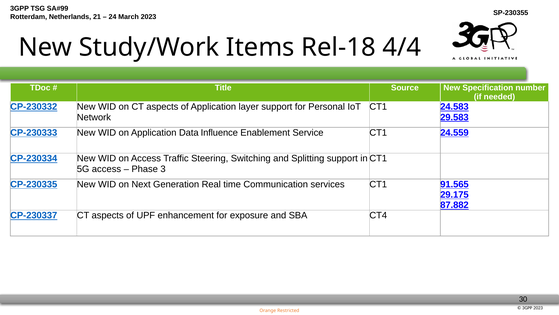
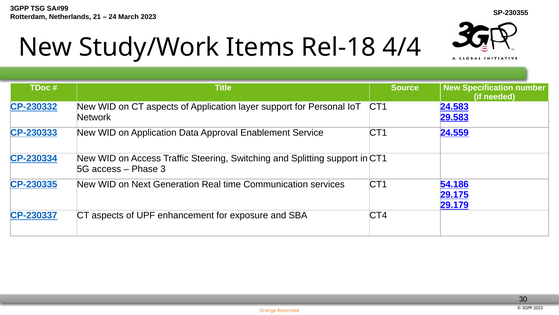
Influence: Influence -> Approval (219, 132)
91.565: 91.565 -> 54.186 (454, 184)
87.882: 87.882 -> 29.179 (454, 205)
